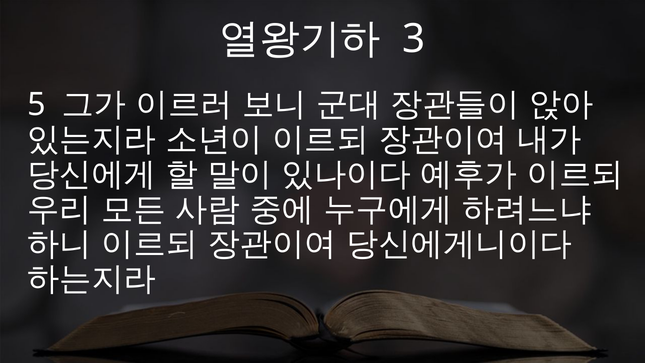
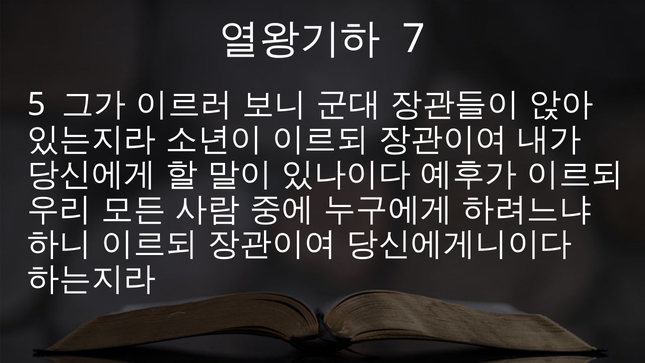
3: 3 -> 7 (414, 39)
